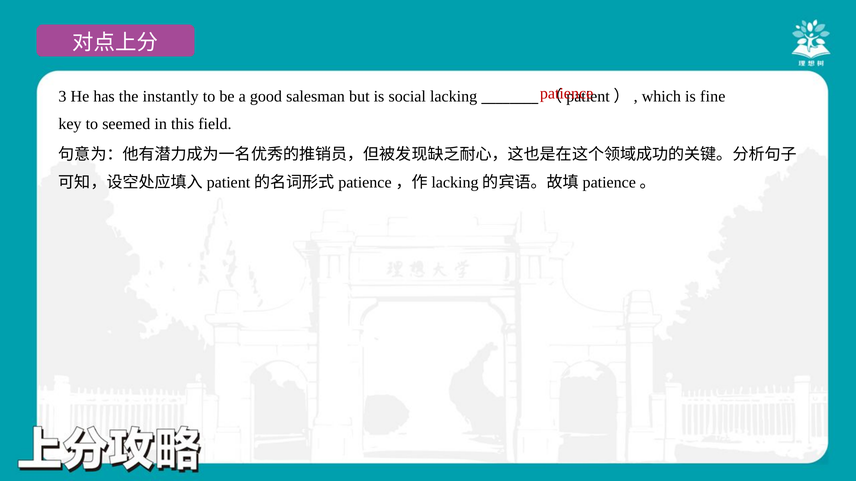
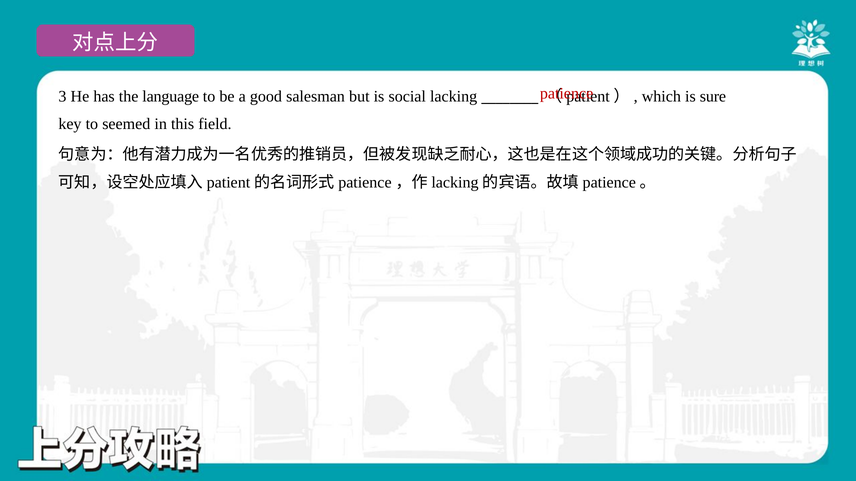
instantly: instantly -> language (171, 97)
fine: fine -> sure (713, 97)
